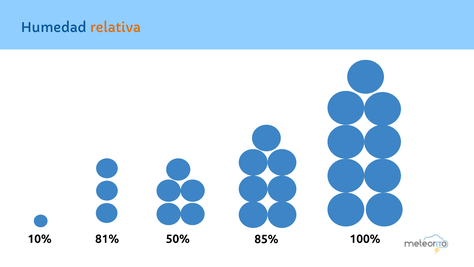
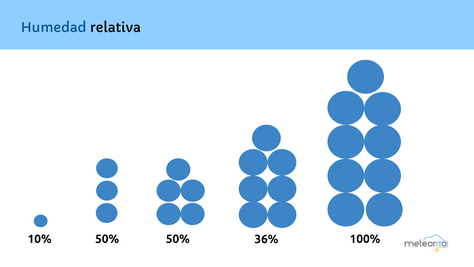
relativa colour: orange -> black (115, 28)
10% 81%: 81% -> 50% (107, 239)
85%: 85% -> 36% (266, 239)
